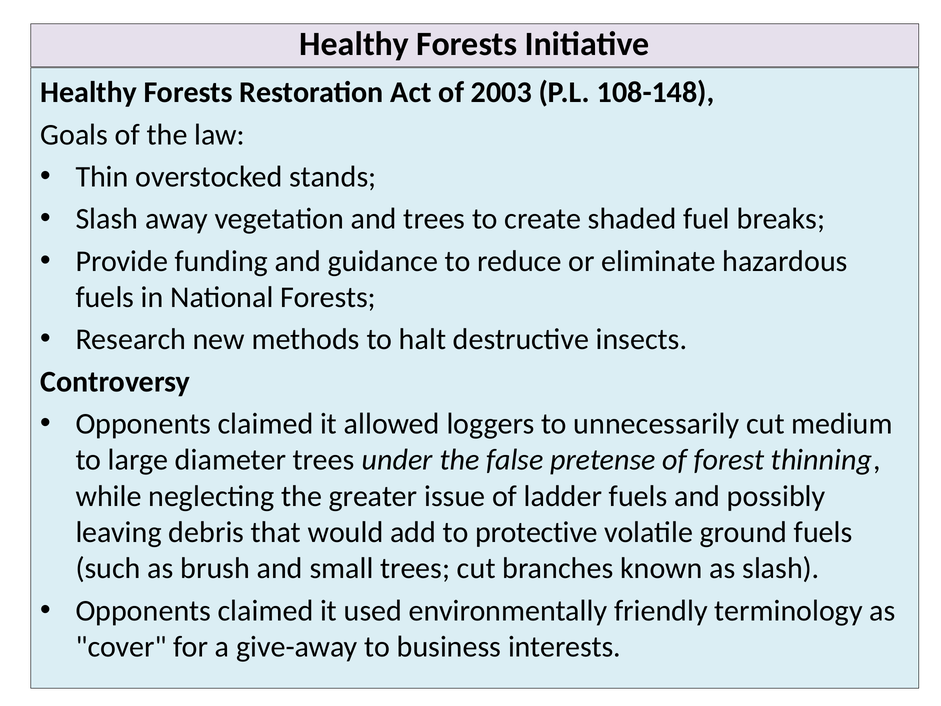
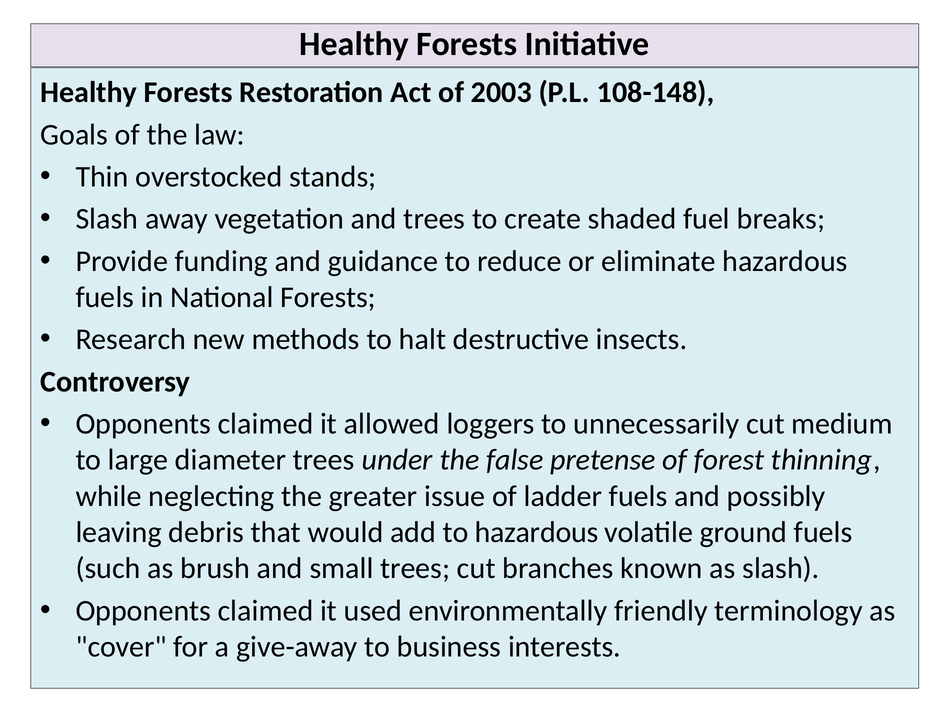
to protective: protective -> hazardous (536, 532)
